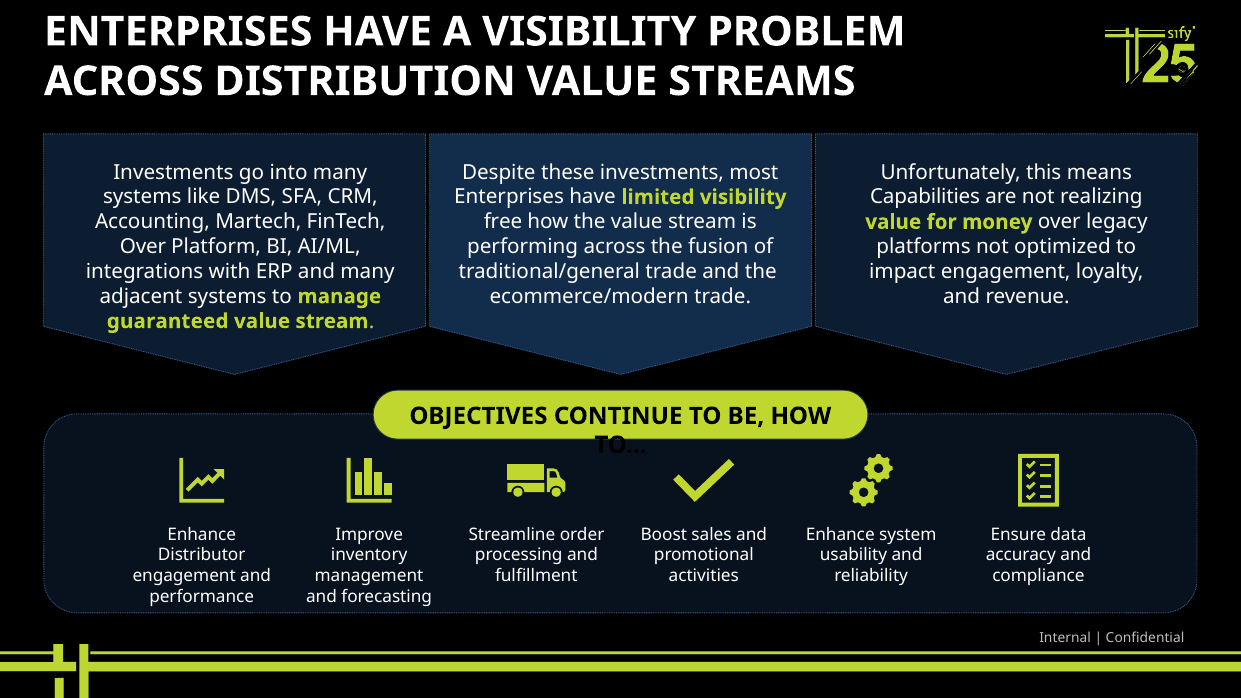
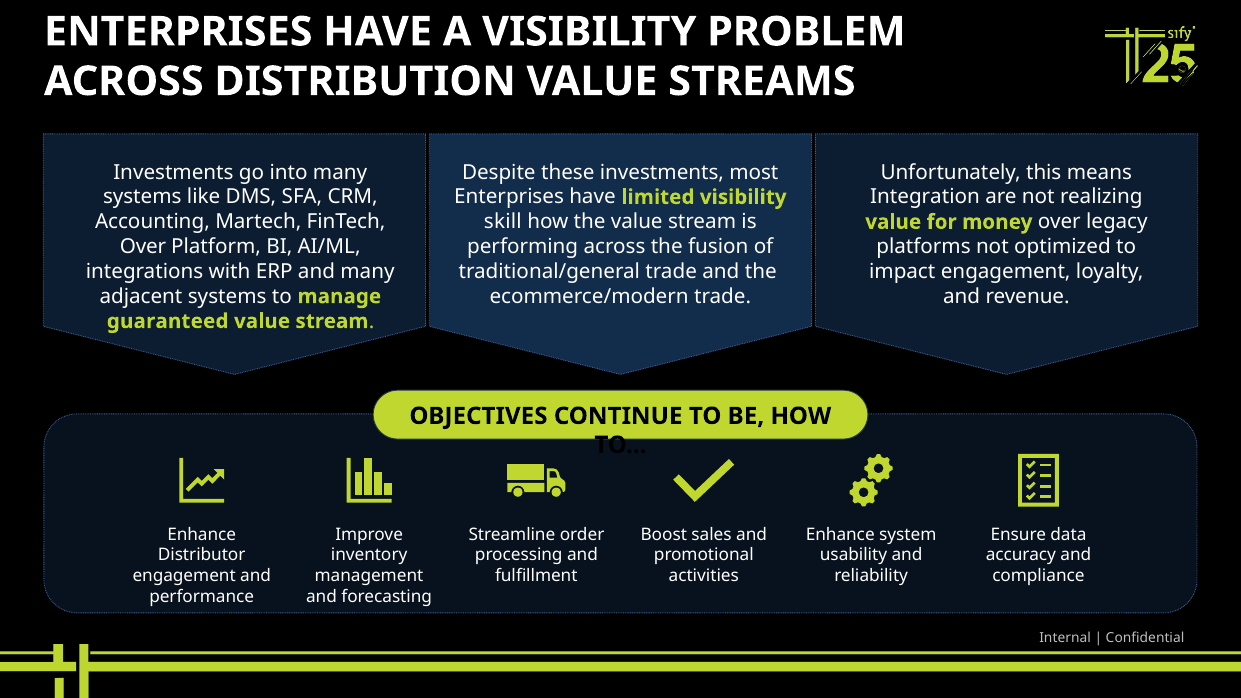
Capabilities: Capabilities -> Integration (925, 197)
free: free -> skill (503, 222)
